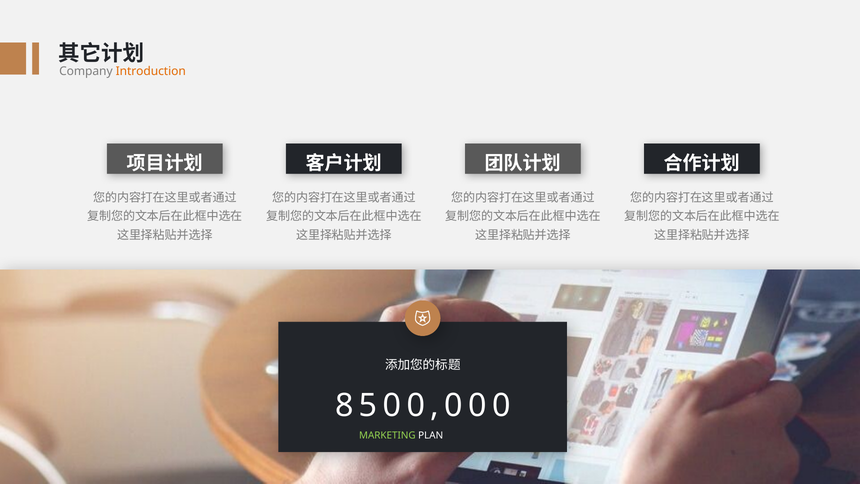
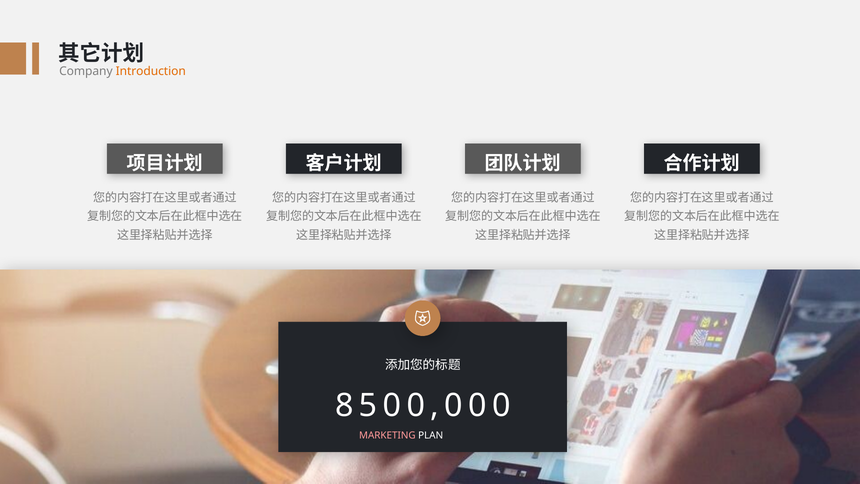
MARKETING colour: light green -> pink (387, 435)
